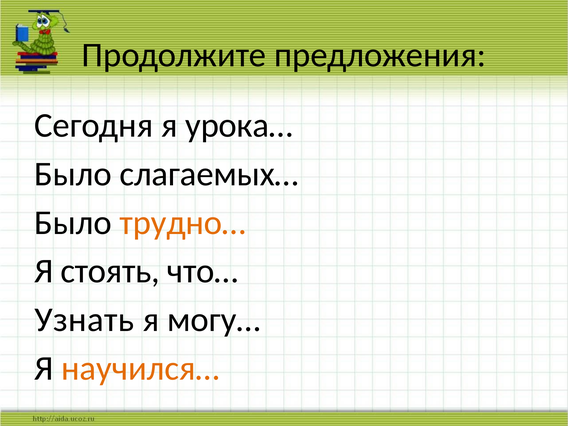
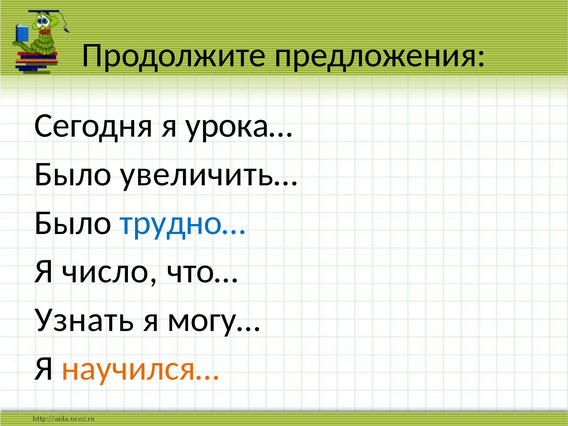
слагаемых…: слагаемых… -> увеличить… (209, 174)
трудно… colour: orange -> blue (183, 223)
стоять: стоять -> число (110, 271)
